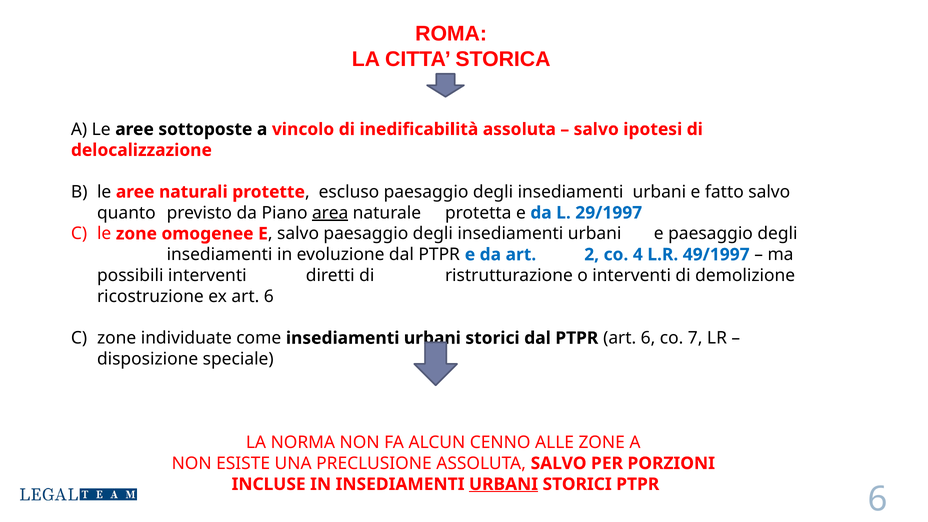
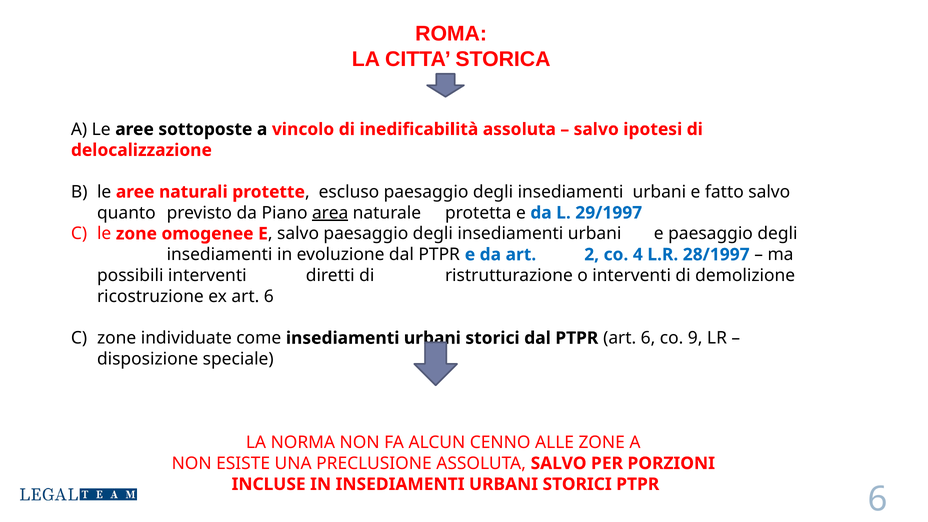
49/1997: 49/1997 -> 28/1997 (716, 255)
7: 7 -> 9 (695, 338)
URBANI underline: present -> none (503, 484)
